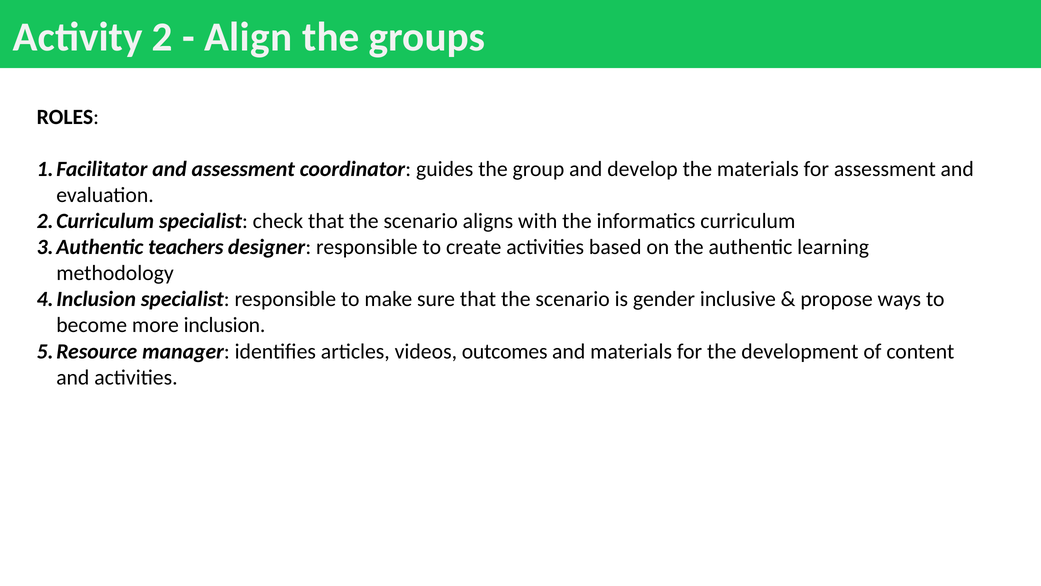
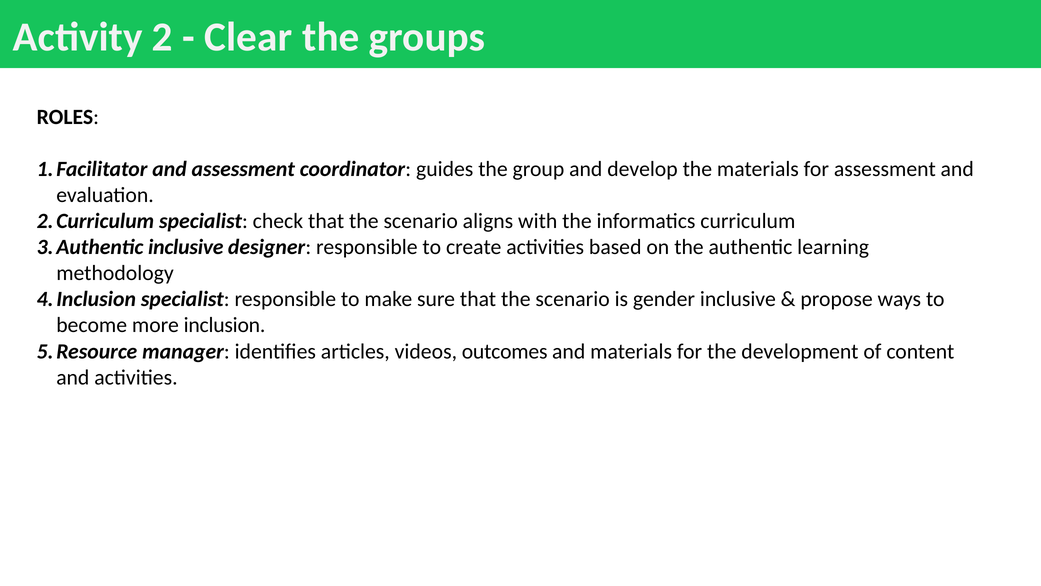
Align: Align -> Clear (248, 37)
teachers: teachers -> inclusive (186, 247)
